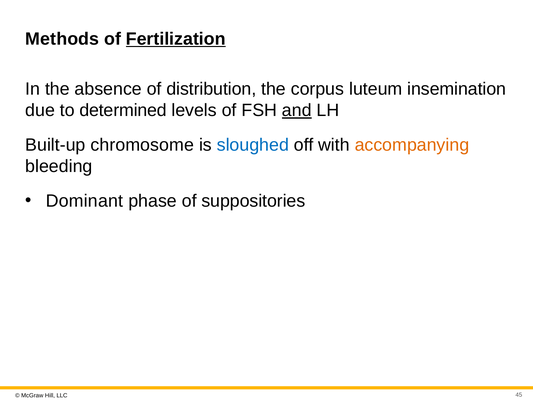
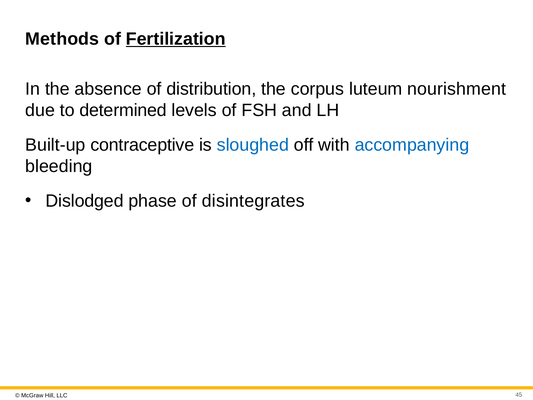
insemination: insemination -> nourishment (457, 89)
and underline: present -> none (297, 110)
chromosome: chromosome -> contraceptive (142, 145)
accompanying colour: orange -> blue (412, 145)
Dominant: Dominant -> Dislodged (85, 201)
suppositories: suppositories -> disintegrates (253, 201)
